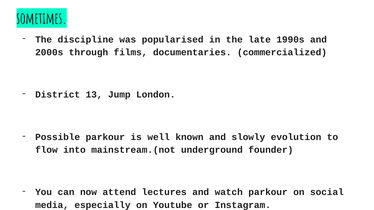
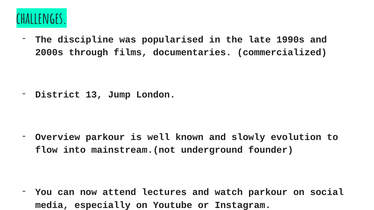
sometimes: sometimes -> challenges (42, 19)
Possible: Possible -> Overview (58, 137)
